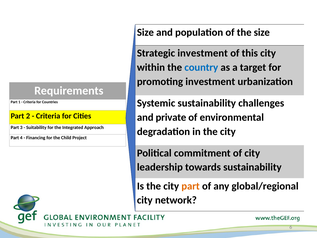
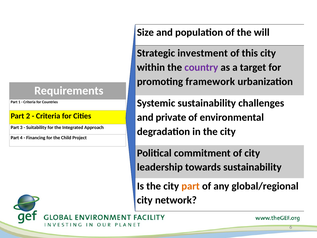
the size: size -> will (262, 32)
country colour: blue -> purple (201, 67)
promoting investment: investment -> framework (210, 82)
